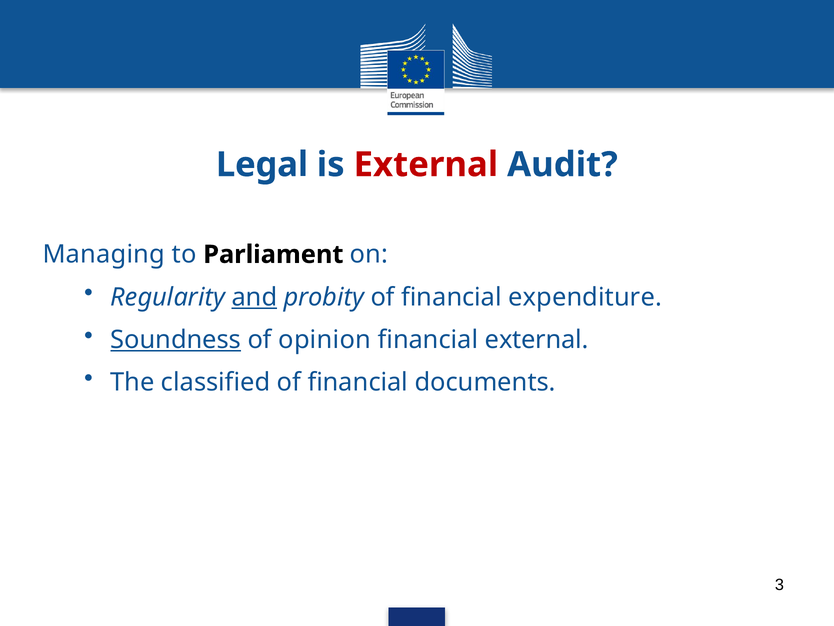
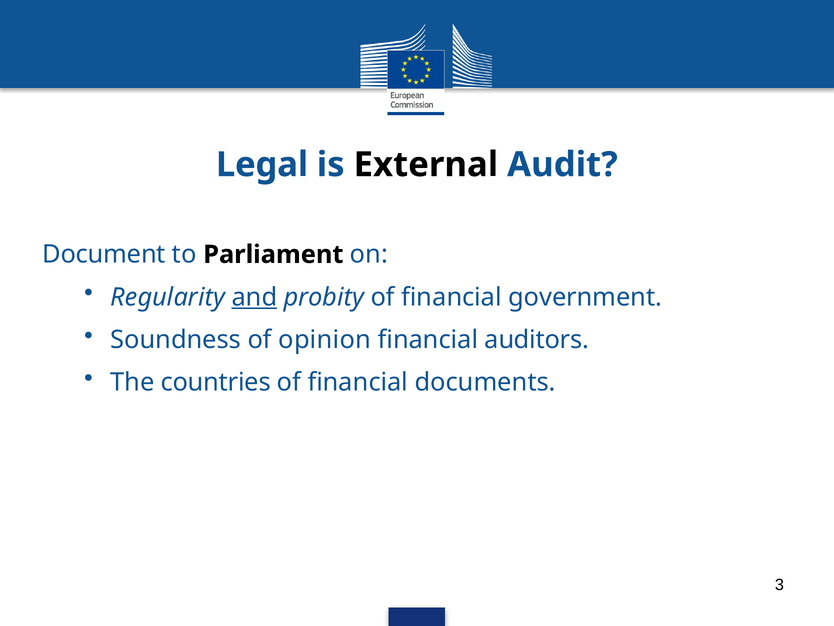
External colour: red -> black (426, 165)
Managing: Managing -> Document (104, 254)
expenditure: expenditure -> government (585, 297)
Soundness underline: present -> none (176, 340)
financial external: external -> auditors (537, 340)
classified: classified -> countries (216, 382)
